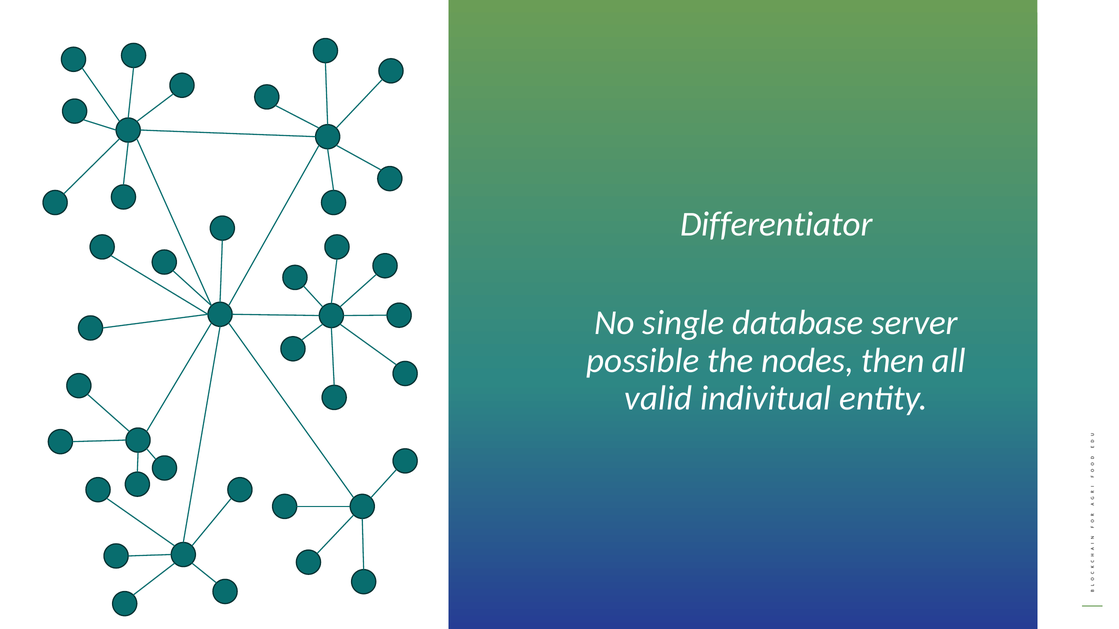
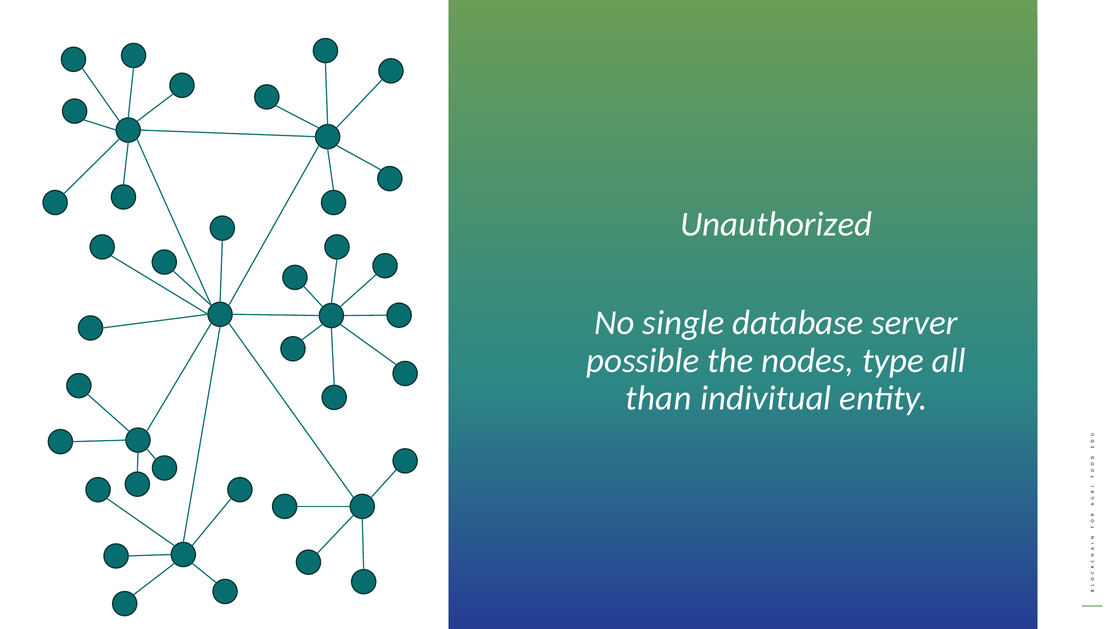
Differentiator: Differentiator -> Unauthorized (776, 224)
then: then -> type (893, 361)
valid: valid -> than (658, 399)
